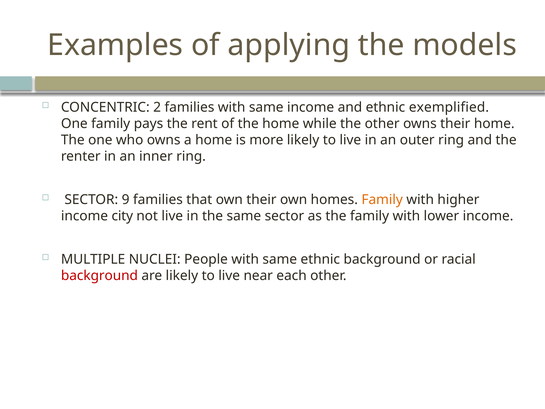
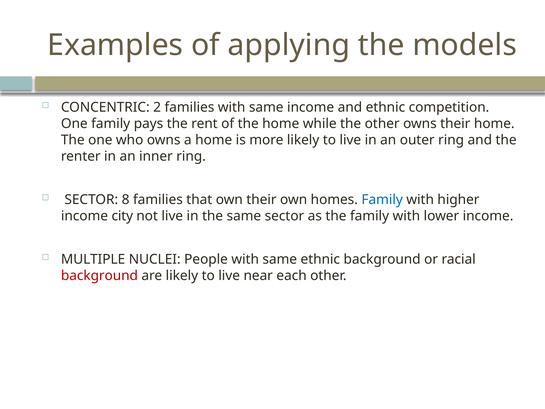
exemplified: exemplified -> competition (449, 107)
9: 9 -> 8 (126, 200)
Family colour: orange -> blue (382, 200)
